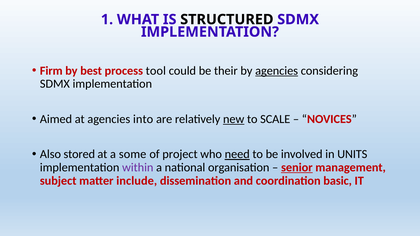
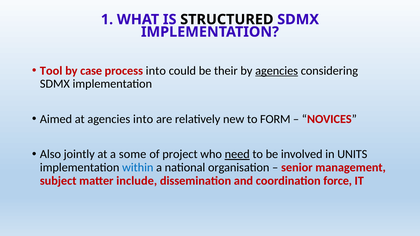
Firm: Firm -> Tool (51, 71)
best: best -> case (91, 71)
process tool: tool -> into (156, 71)
new underline: present -> none (234, 119)
SCALE: SCALE -> FORM (275, 119)
stored: stored -> jointly (79, 154)
within colour: purple -> blue (138, 168)
senior underline: present -> none (297, 168)
basic: basic -> force (338, 181)
